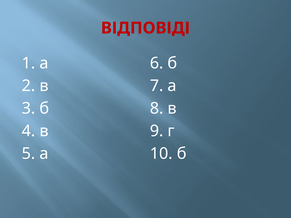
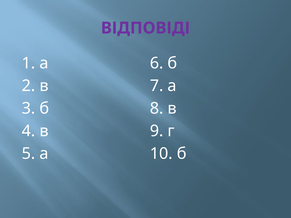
ВІДПОВІДІ colour: red -> purple (145, 28)
